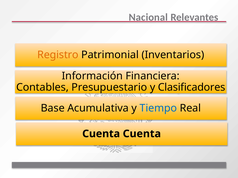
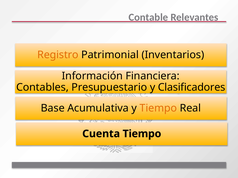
Nacional: Nacional -> Contable (148, 17)
Tiempo colour: blue -> orange (158, 108)
Cuenta Cuenta: Cuenta -> Tiempo (142, 134)
